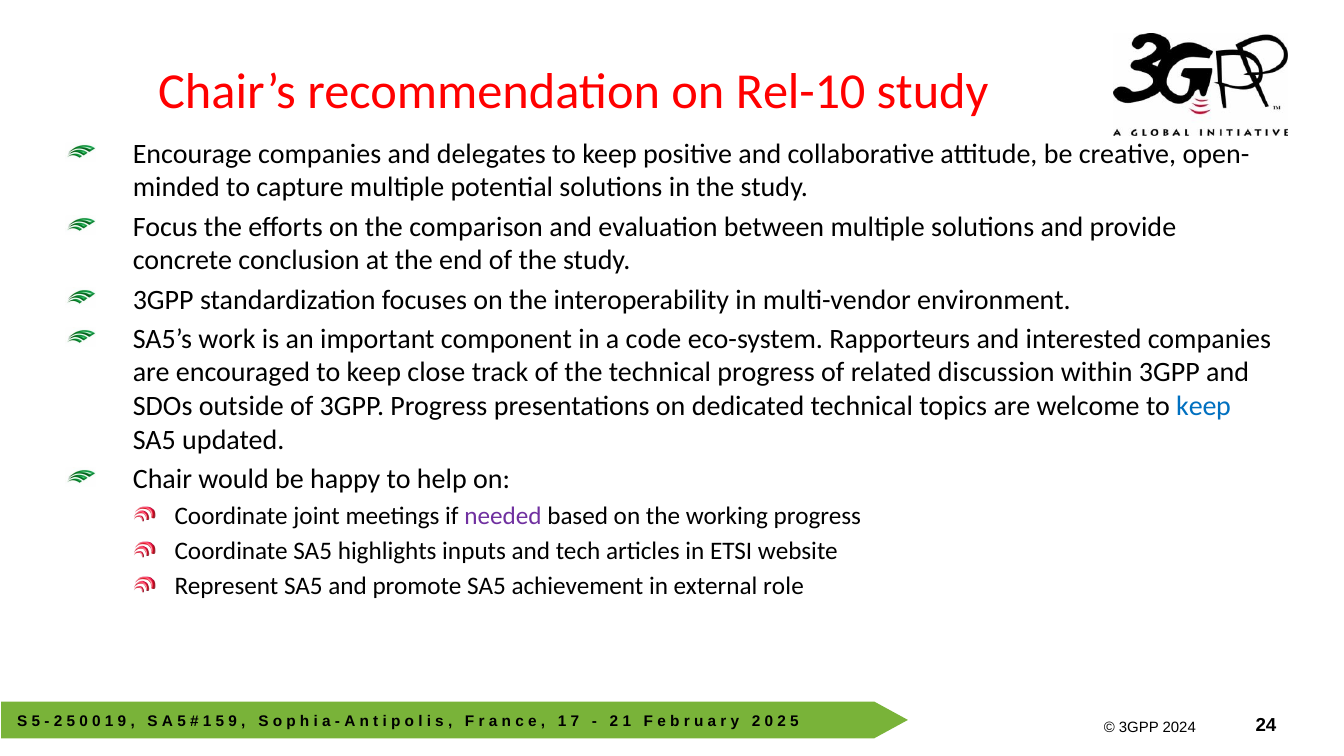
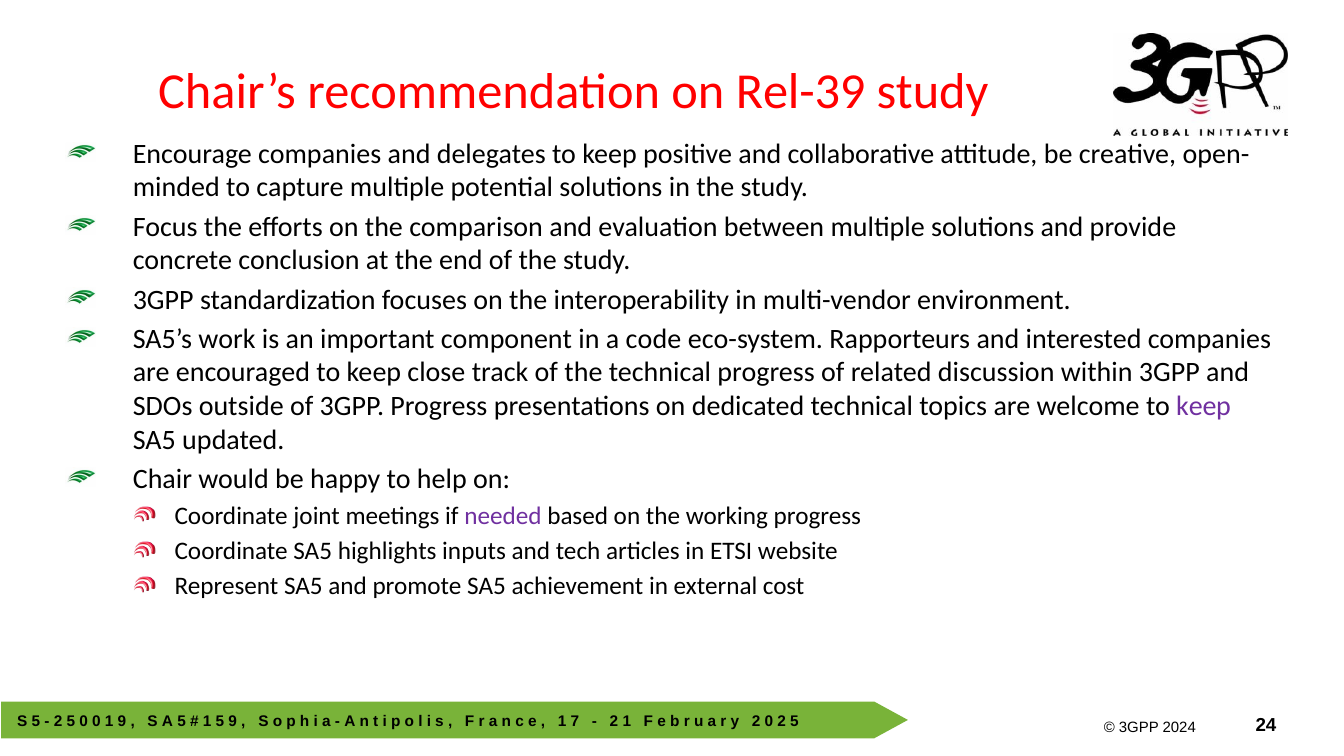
Rel-10: Rel-10 -> Rel-39 (801, 92)
keep colour: blue -> purple (1204, 406)
role: role -> cost (784, 586)
